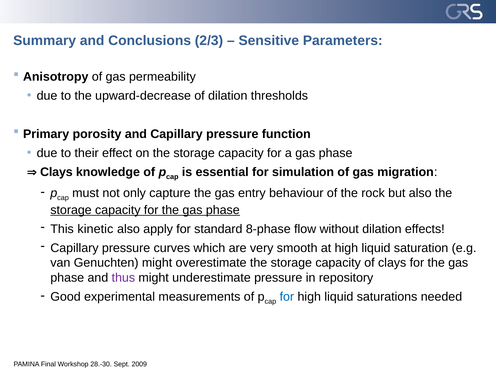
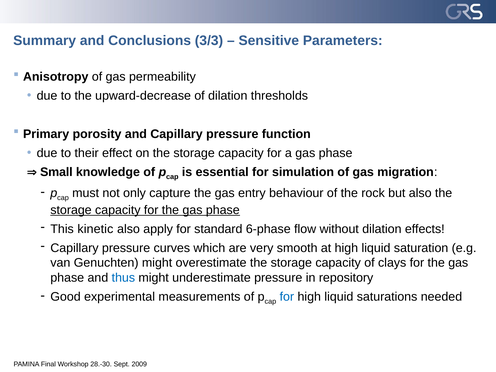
2/3: 2/3 -> 3/3 (209, 41)
Clays: Clays -> Small (56, 172)
8-phase: 8-phase -> 6-phase (268, 229)
thus colour: purple -> blue (123, 278)
